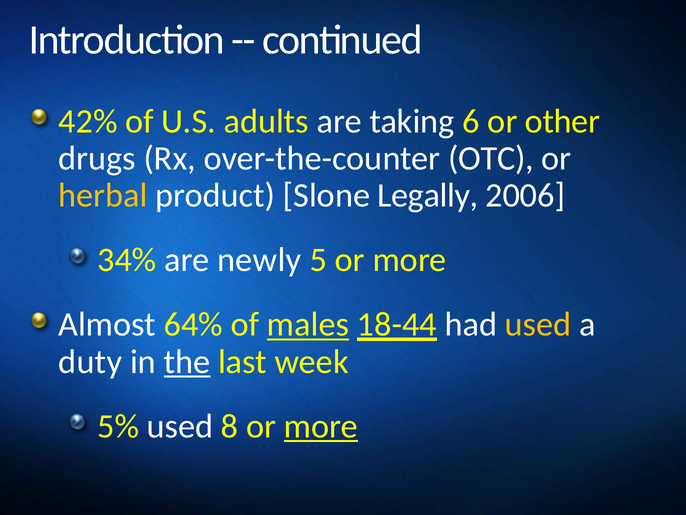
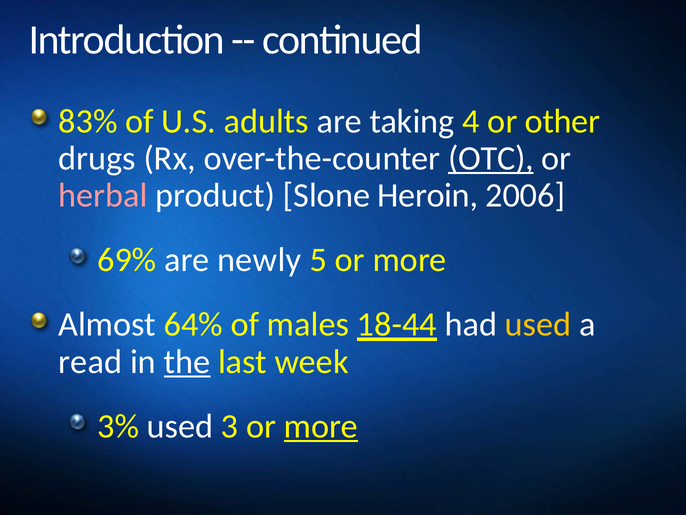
42%: 42% -> 83% (88, 121)
6: 6 -> 4 (471, 121)
OTC underline: none -> present (491, 158)
herbal colour: yellow -> pink (103, 195)
Legally: Legally -> Heroin (428, 195)
34%: 34% -> 69% (127, 260)
males underline: present -> none (308, 324)
duty: duty -> read (90, 361)
5%: 5% -> 3% (118, 426)
8: 8 -> 3 (230, 426)
